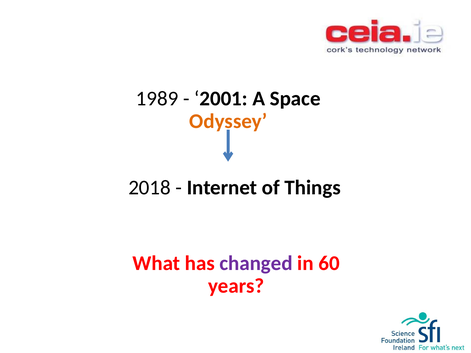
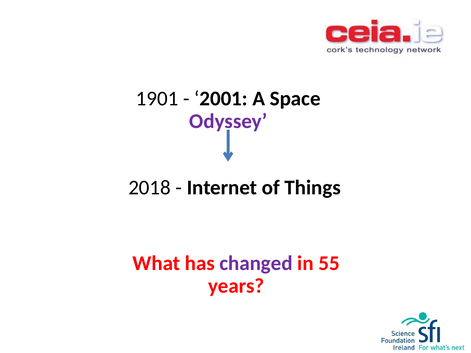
1989: 1989 -> 1901 (157, 99)
Odyssey colour: orange -> purple (228, 121)
60: 60 -> 55 (329, 263)
